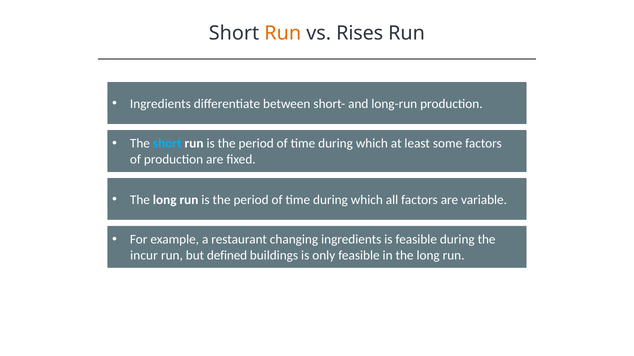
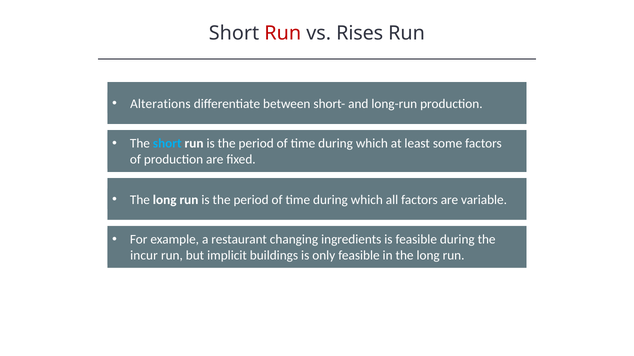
Run colour: orange -> red (283, 33)
Ingredients: Ingredients -> Alterations (160, 104)
defined: defined -> implicit (227, 256)
